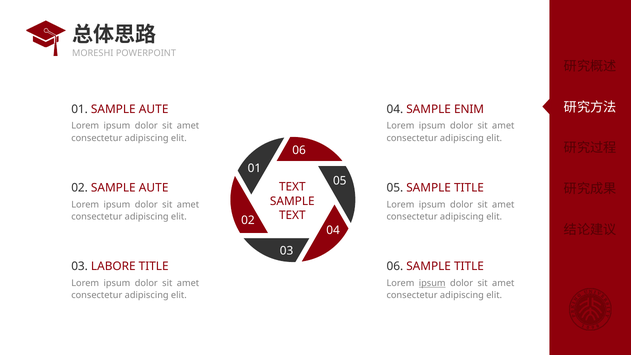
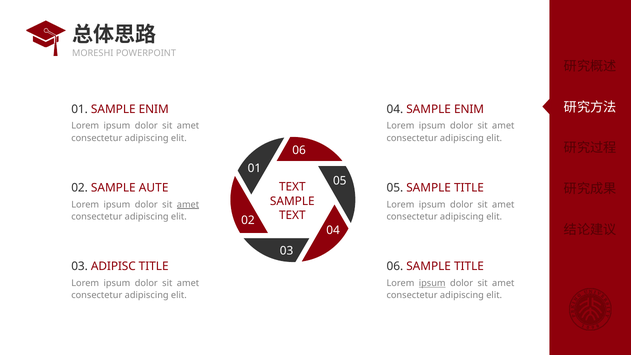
01 SAMPLE AUTE: AUTE -> ENIM (154, 109)
amet underline: none -> present (188, 205)
LABORE: LABORE -> ADIPISC (113, 267)
